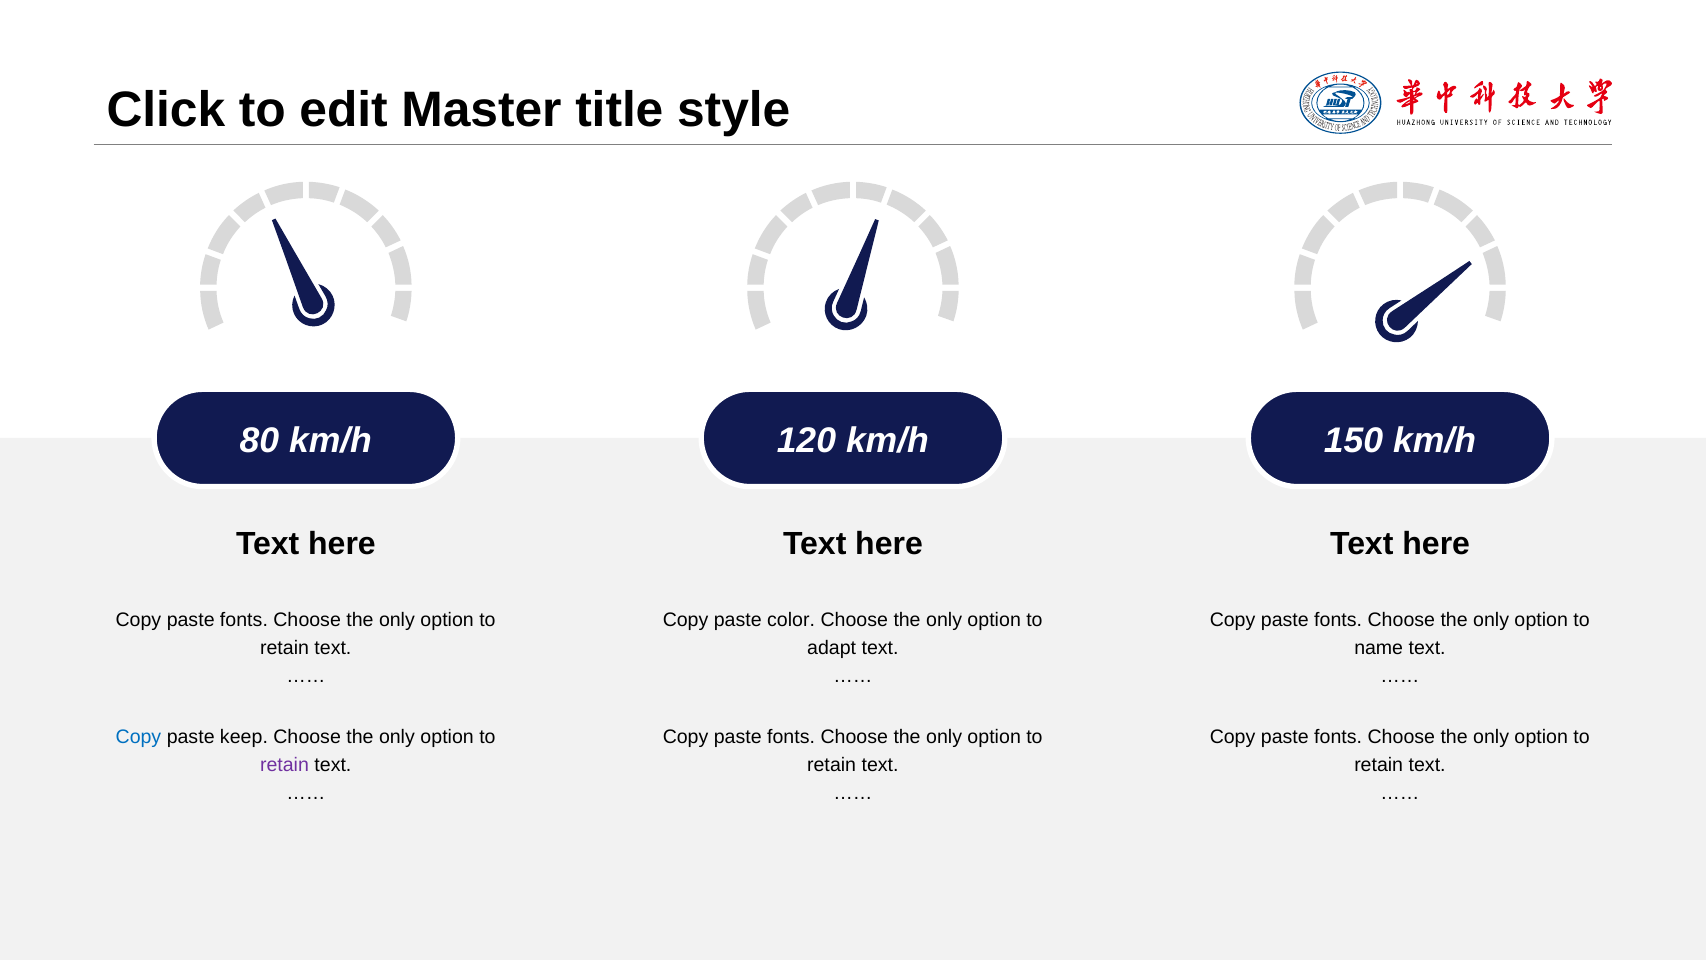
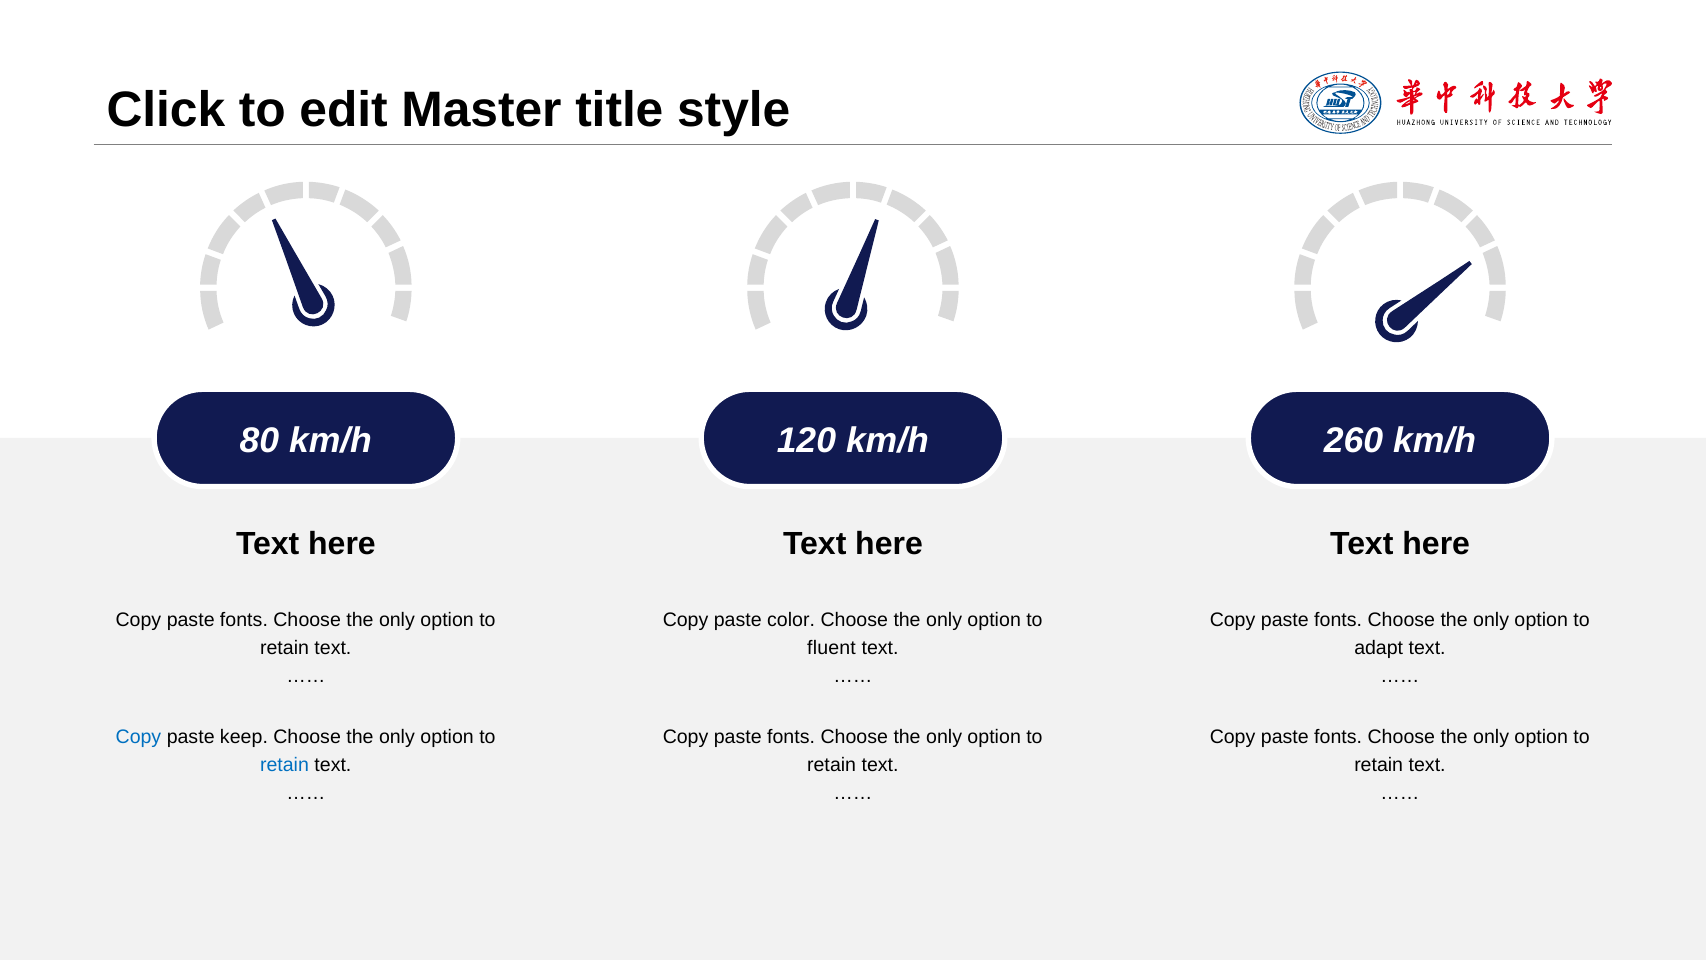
150: 150 -> 260 (1354, 440)
adapt: adapt -> fluent (832, 648)
name: name -> adapt (1379, 648)
retain colour: purple -> blue (285, 765)
